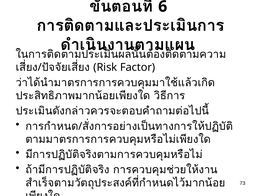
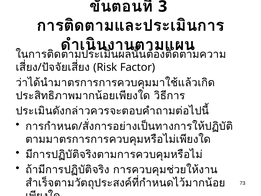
6: 6 -> 3 (163, 6)
